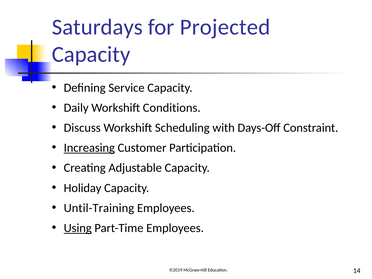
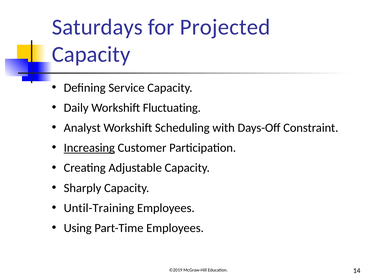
Conditions: Conditions -> Fluctuating (172, 108)
Discuss: Discuss -> Analyst (82, 128)
Holiday: Holiday -> Sharply (83, 188)
Using underline: present -> none (78, 228)
